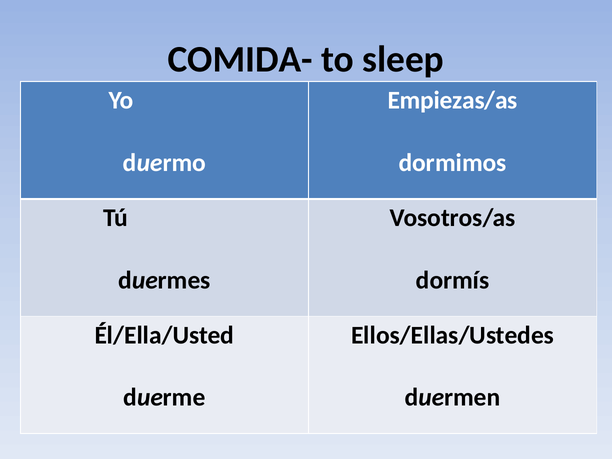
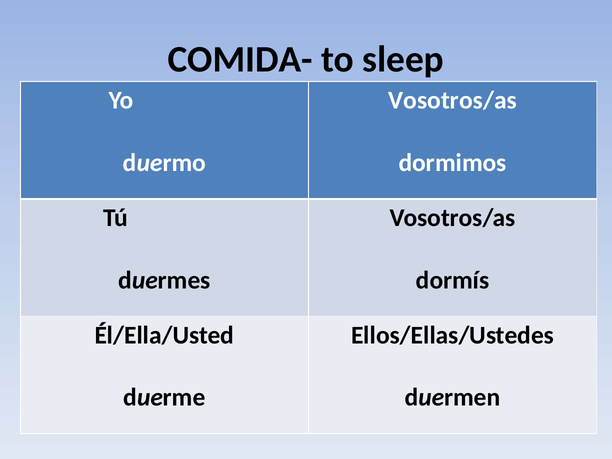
Empiezas/as: Empiezas/as -> Vosotros/as (453, 101)
